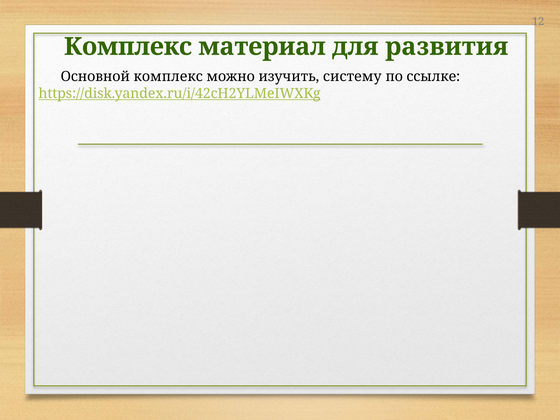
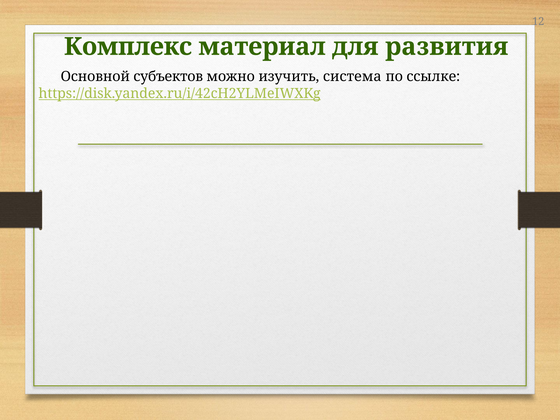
Основной комплекс: комплекс -> субъектов (168, 77)
систему: систему -> система (352, 77)
